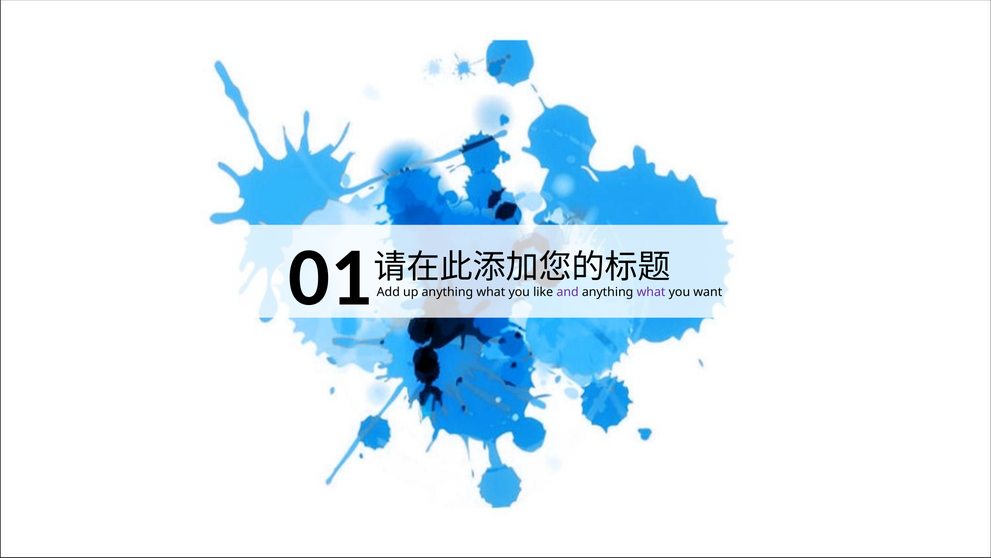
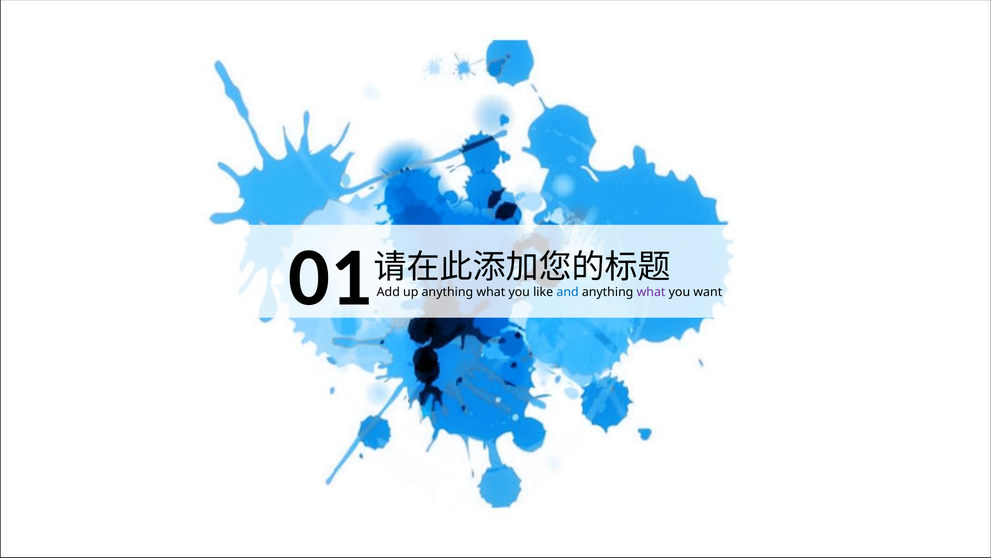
and colour: purple -> blue (568, 292)
